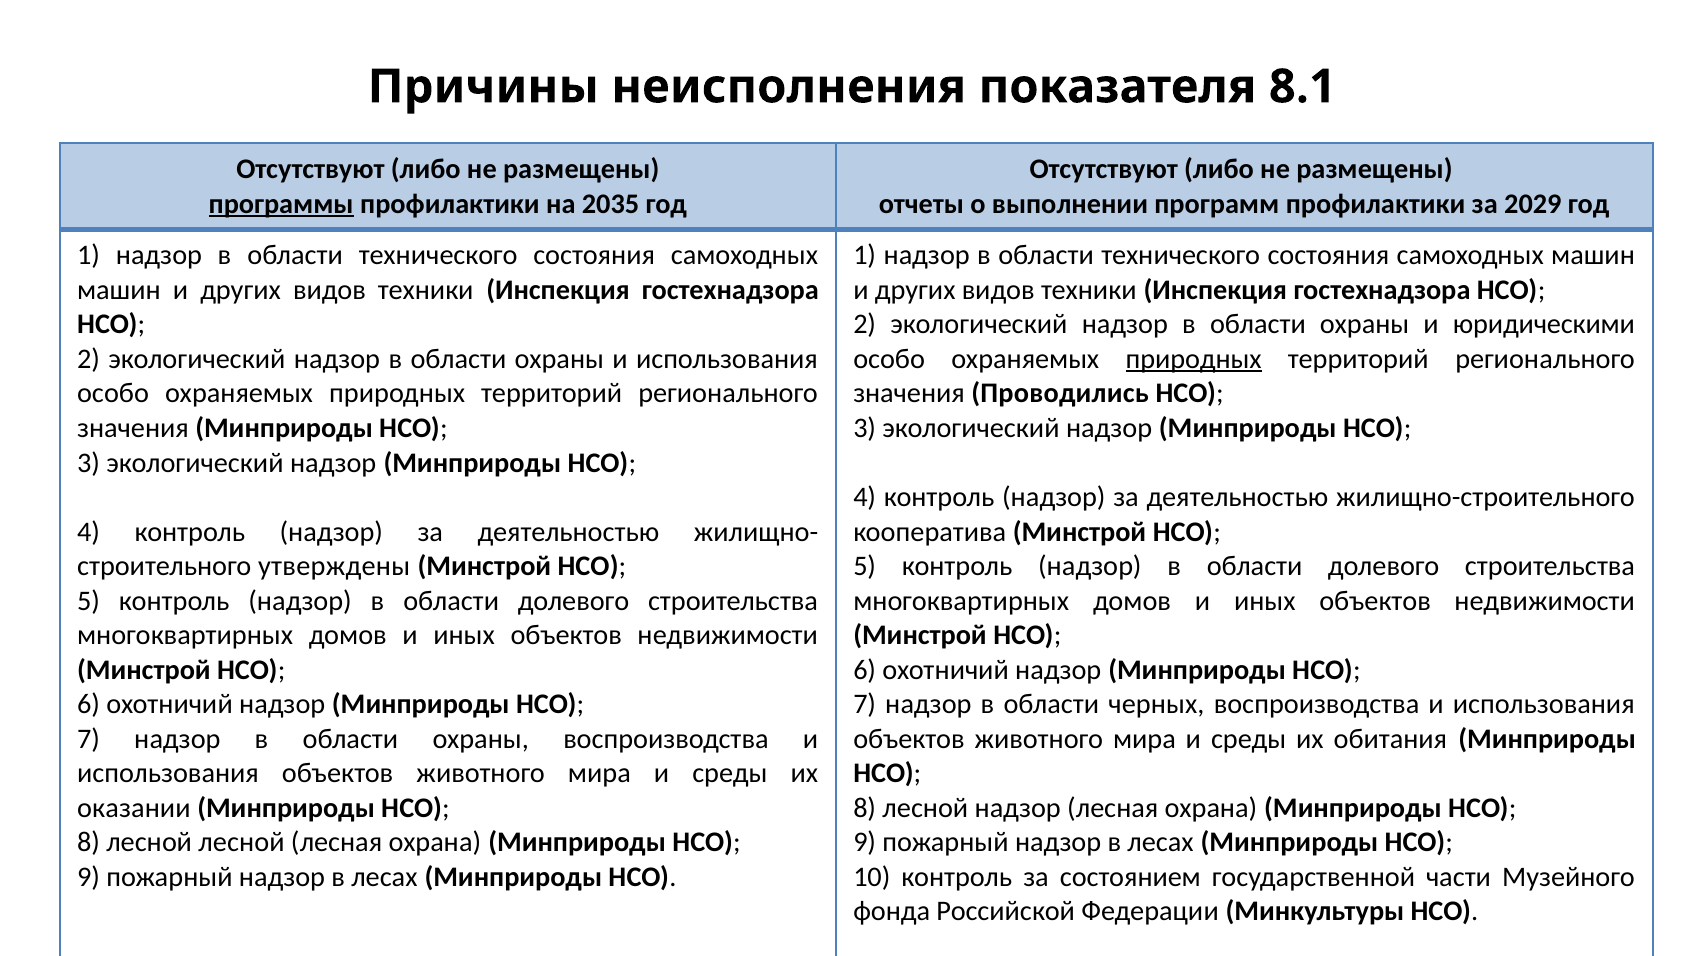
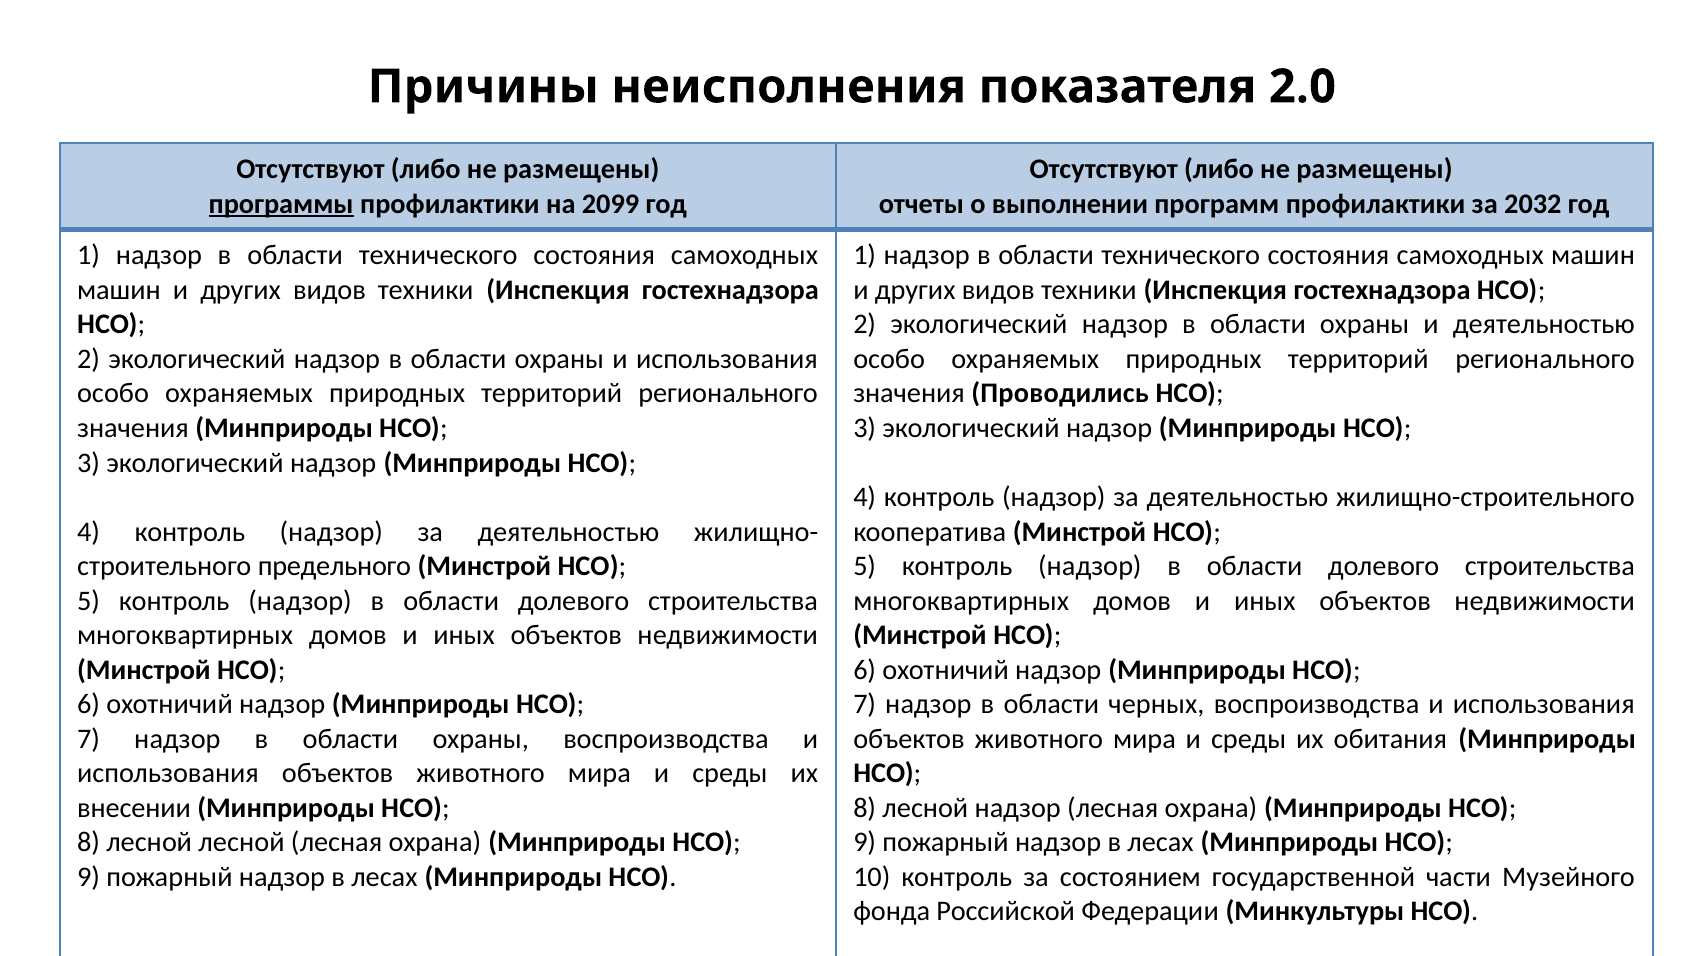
8.1: 8.1 -> 2.0 (1302, 87)
2035: 2035 -> 2099 (611, 204)
2029: 2029 -> 2032 (1533, 204)
и юридическими: юридическими -> деятельностью (1544, 325)
природных underline: present -> none (1194, 359)
утверждены: утверждены -> предельного (334, 566)
оказании: оказании -> внесении (134, 808)
